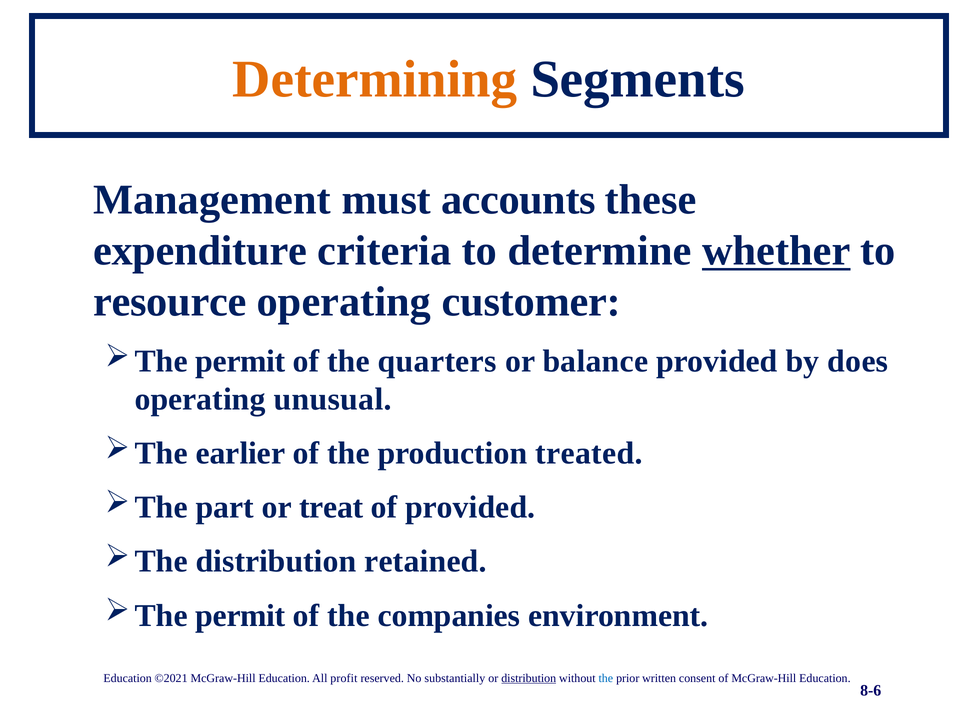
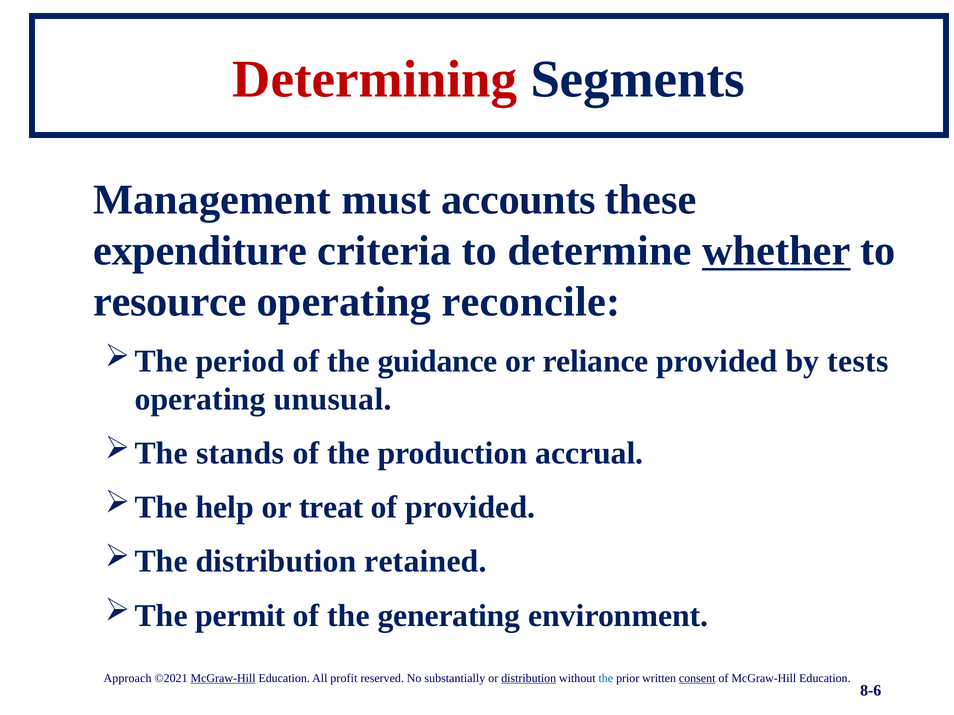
Determining colour: orange -> red (375, 79)
customer: customer -> reconcile (531, 302)
permit: permit -> period (240, 362)
quarters: quarters -> guidance (438, 362)
balance: balance -> reliance (596, 362)
does: does -> tests (858, 362)
earlier: earlier -> stands (240, 454)
treated: treated -> accrual (589, 454)
part: part -> help (225, 508)
companies: companies -> generating (449, 616)
Education: Education -> Approach (128, 679)
McGraw-Hill underline: none -> present (223, 679)
consent underline: none -> present (697, 679)
